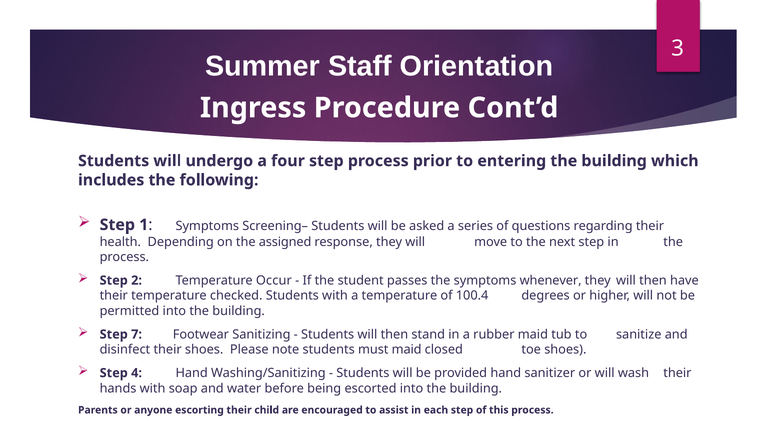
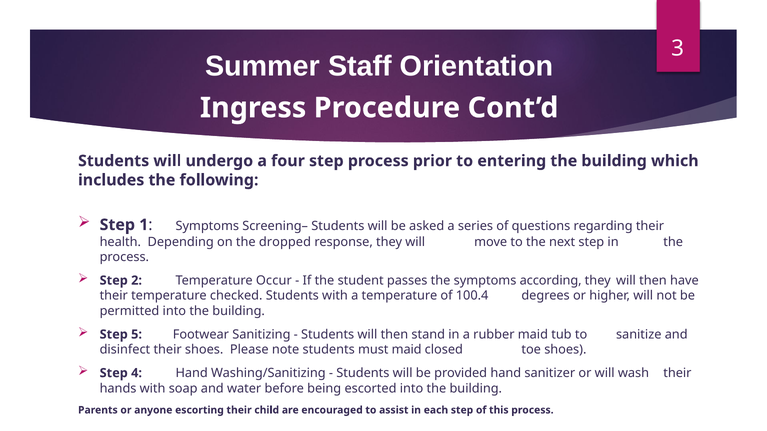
assigned: assigned -> dropped (285, 242)
whenever: whenever -> according (551, 281)
7: 7 -> 5 (137, 335)
